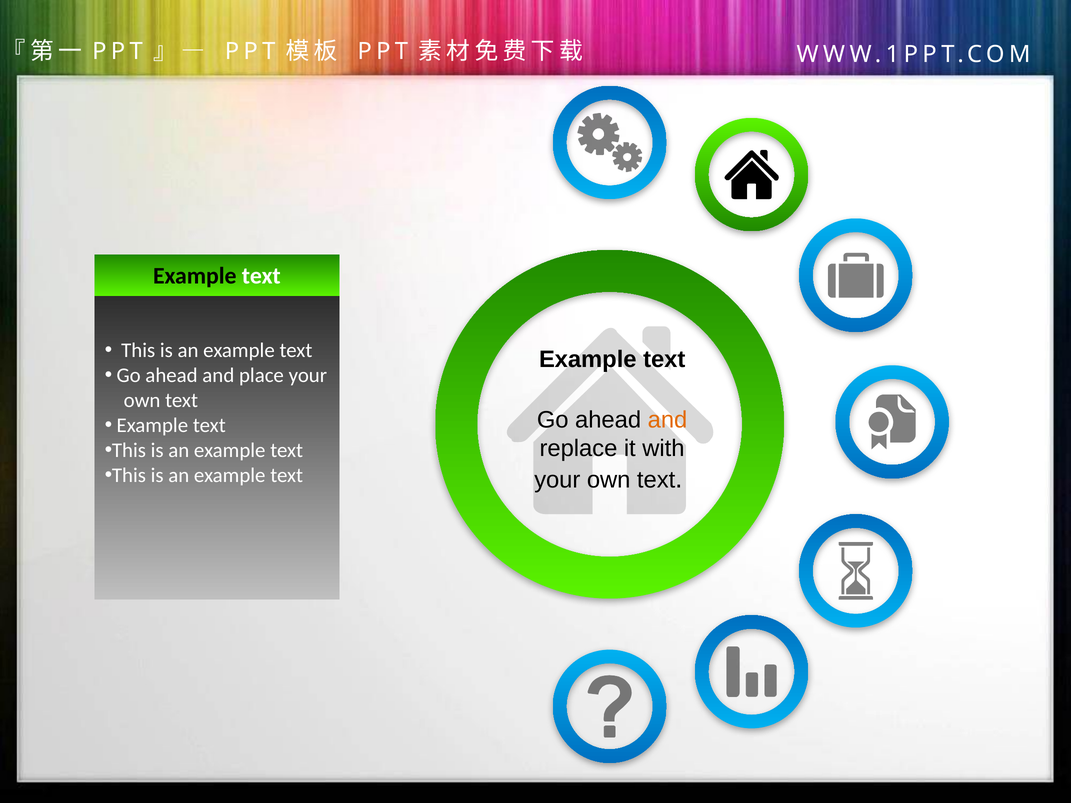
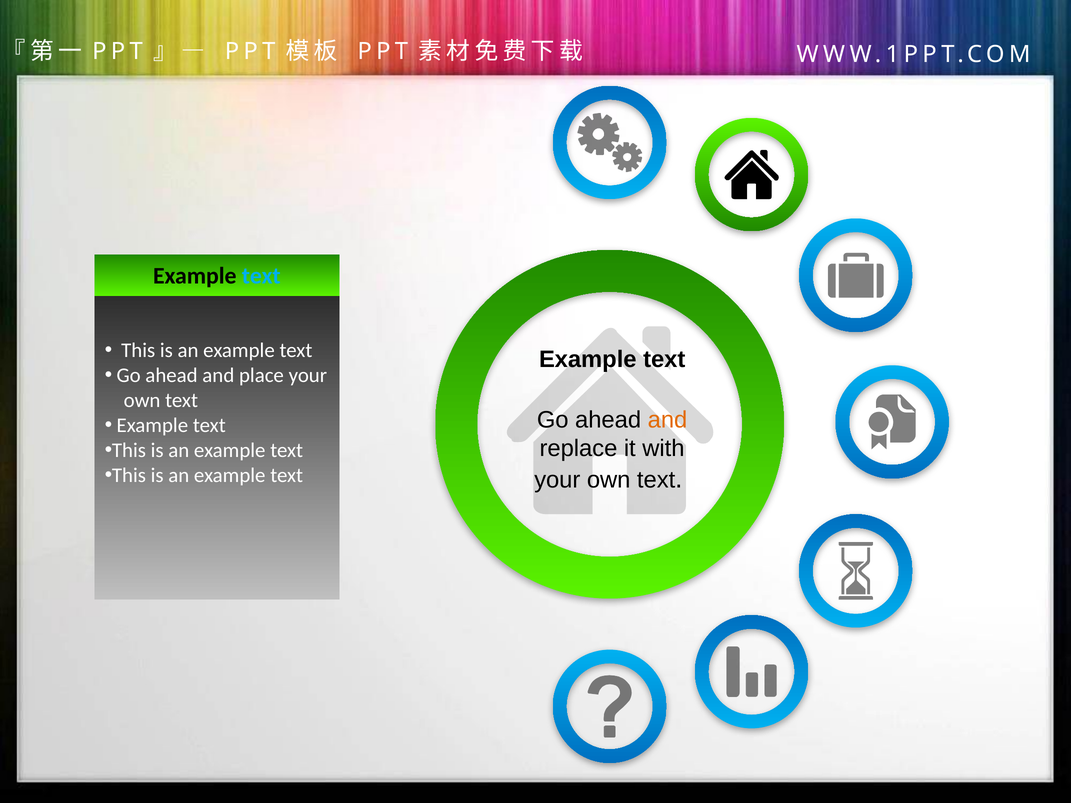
text colour: white -> light blue (261, 276)
